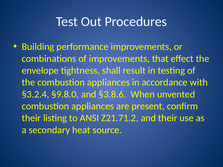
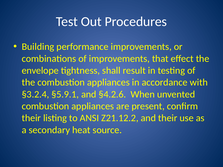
§9.8.0: §9.8.0 -> §5.9.1 (65, 94)
§3.8.6: §3.8.6 -> §4.2.6 (112, 94)
Z21.71.2: Z21.71.2 -> Z21.12.2 (120, 118)
